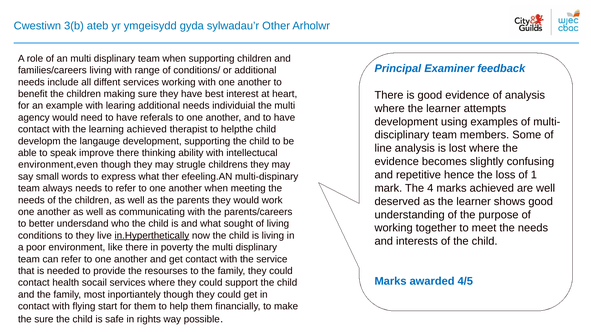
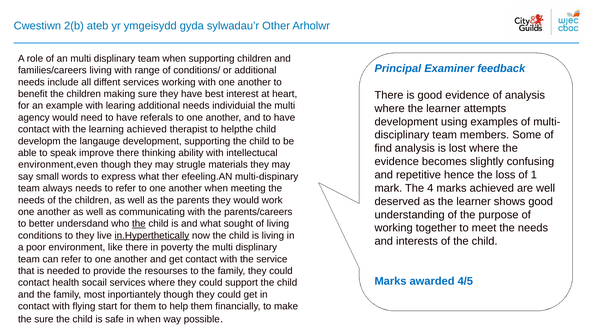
3(b: 3(b -> 2(b (74, 26)
line: line -> find (383, 148)
childrens: childrens -> materials (228, 165)
the underline: none -> present (139, 224)
in rights: rights -> when (149, 320)
